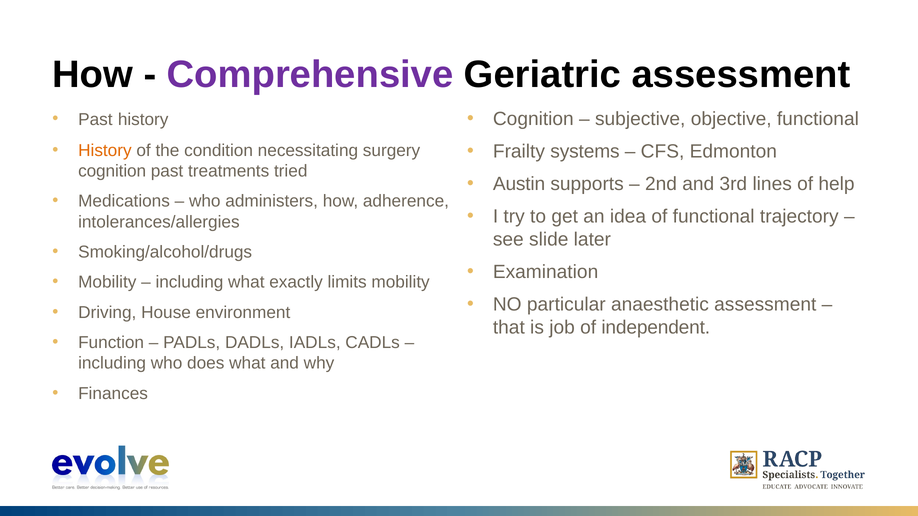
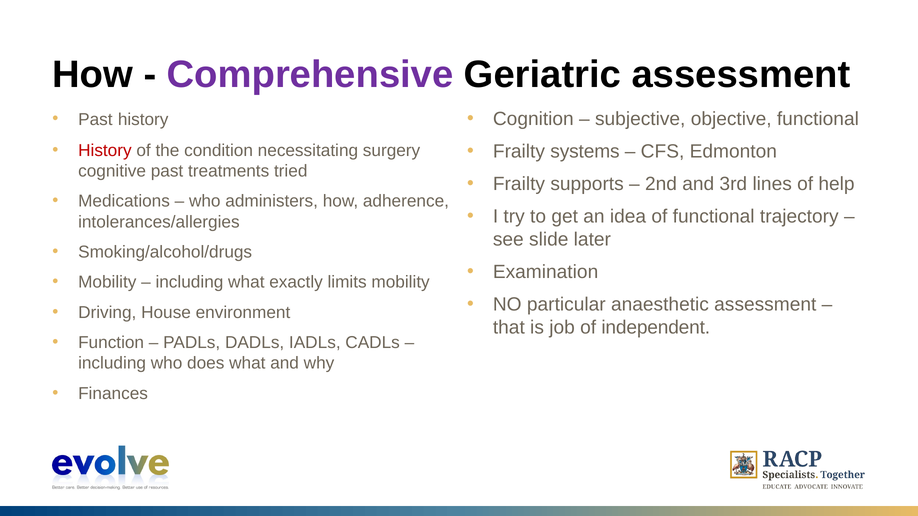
History colour: orange -> red (105, 150)
cognition: cognition -> cognitive (112, 171)
Austin: Austin -> Frailty (519, 184)
